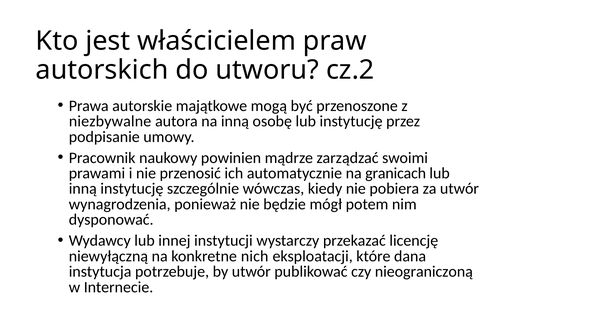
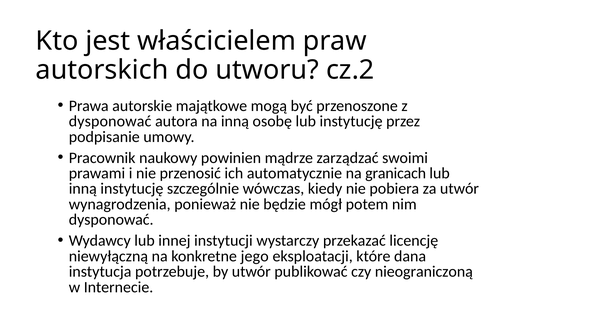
niezbywalne: niezbywalne -> dysponować (110, 121)
nich: nich -> jego (255, 256)
